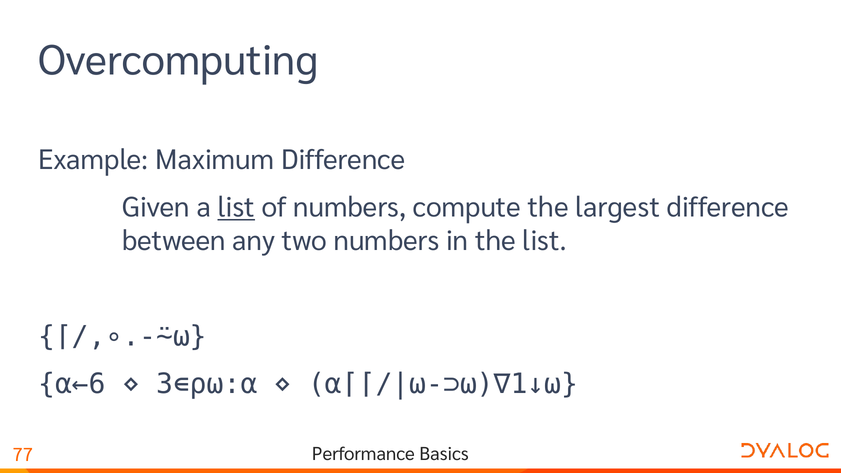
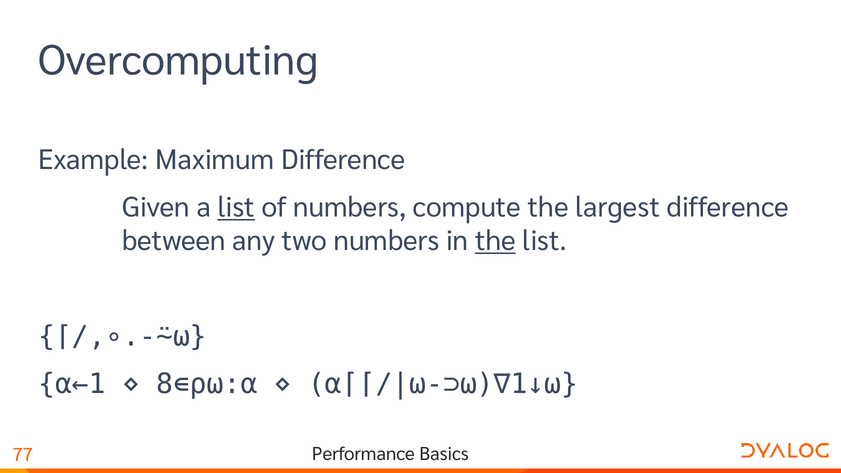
the underline: none -> present (495, 241)
⍺←6: ⍺←6 -> ⍺←1 (72, 384)
3∊⍴⍵:⍺: 3∊⍴⍵:⍺ -> 8∊⍴⍵:⍺ (207, 384)
